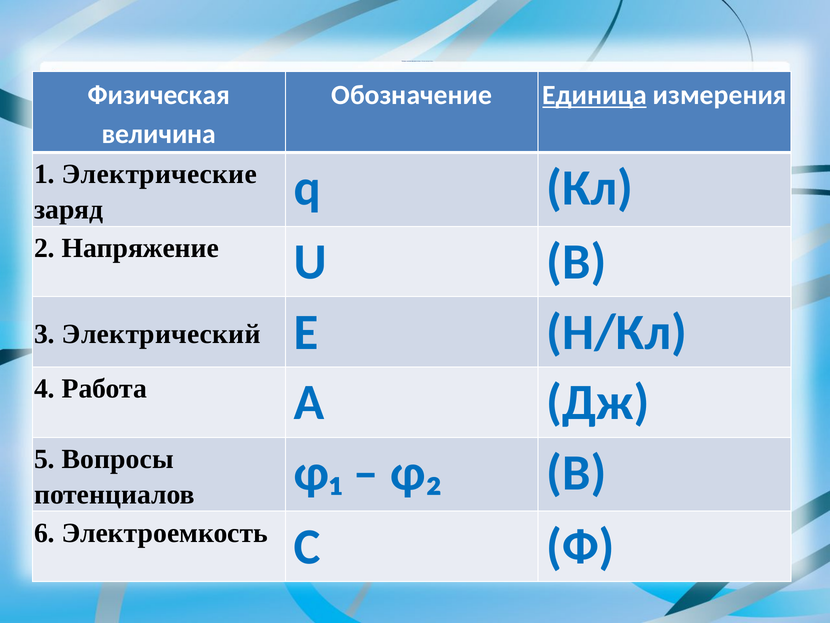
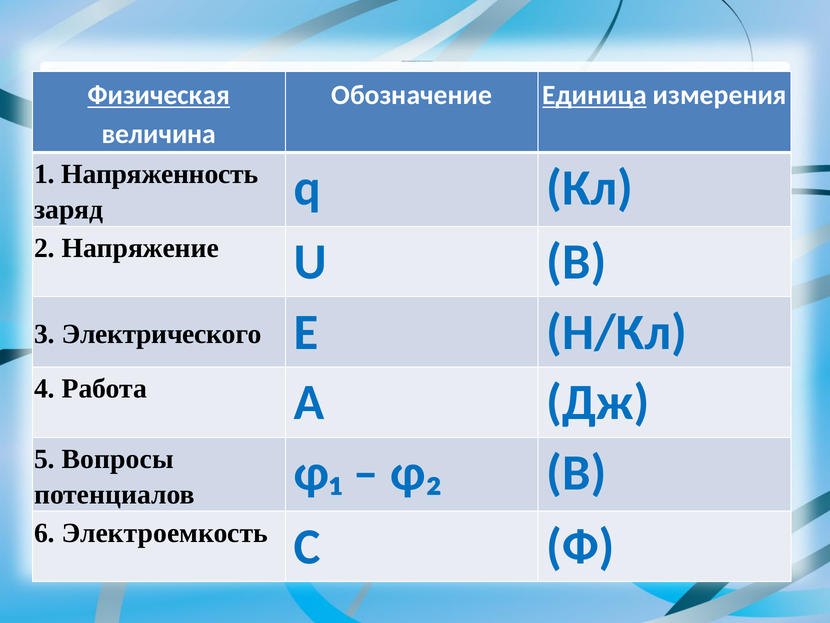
Физическая underline: none -> present (159, 95)
Электрические: Электрические -> Напряженность (160, 174)
Электрический: Электрический -> Электрического (162, 334)
